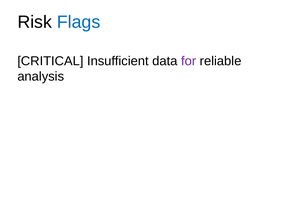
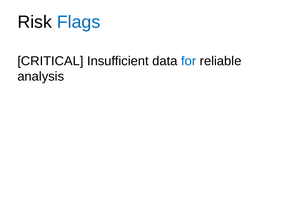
for colour: purple -> blue (189, 61)
